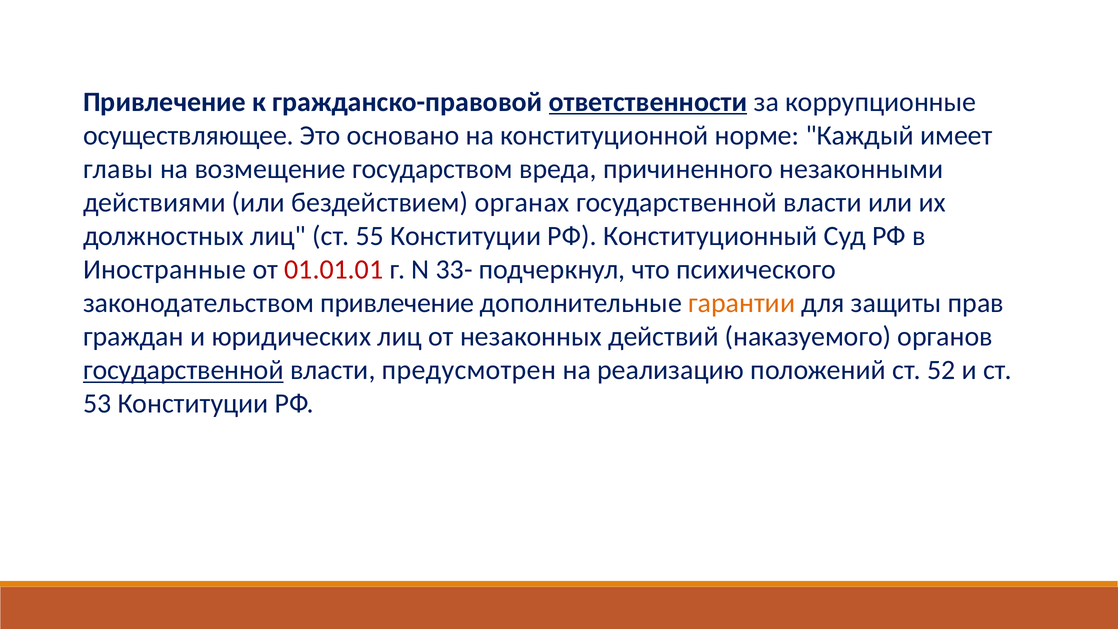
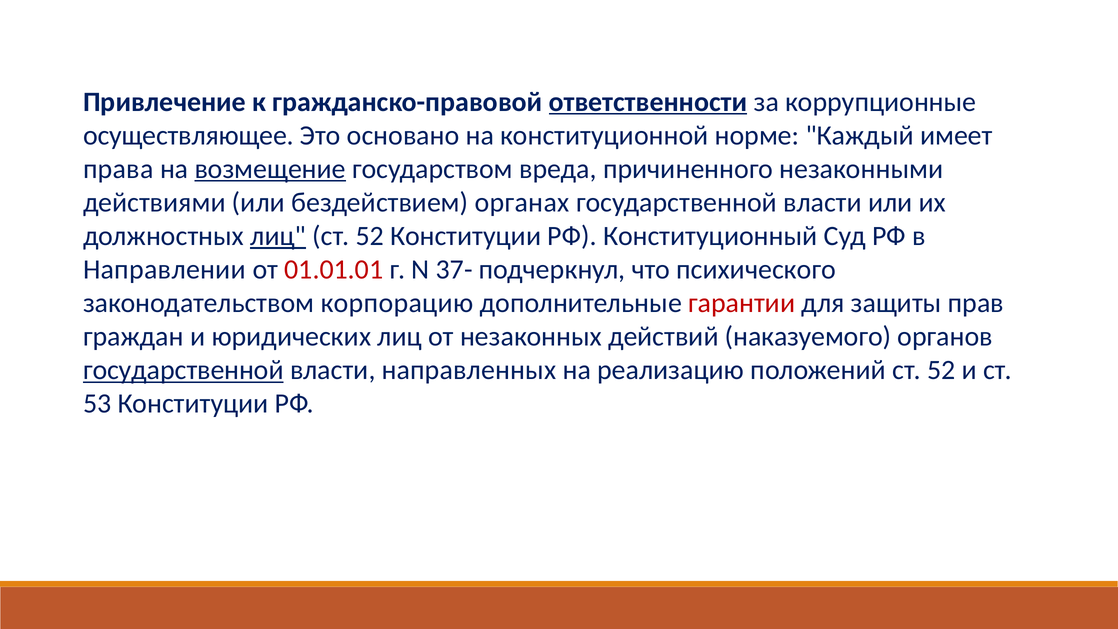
главы: главы -> права (118, 169)
возмещение underline: none -> present (270, 169)
лиц underline: none -> present (278, 236)
55: 55 -> 52 (370, 236)
Иностранные: Иностранные -> Направлении (164, 269)
33-: 33- -> 37- (454, 269)
законодательством привлечение: привлечение -> корпорацию (397, 303)
гарантии colour: orange -> red (742, 303)
предусмотрен: предусмотрен -> направленных (469, 370)
